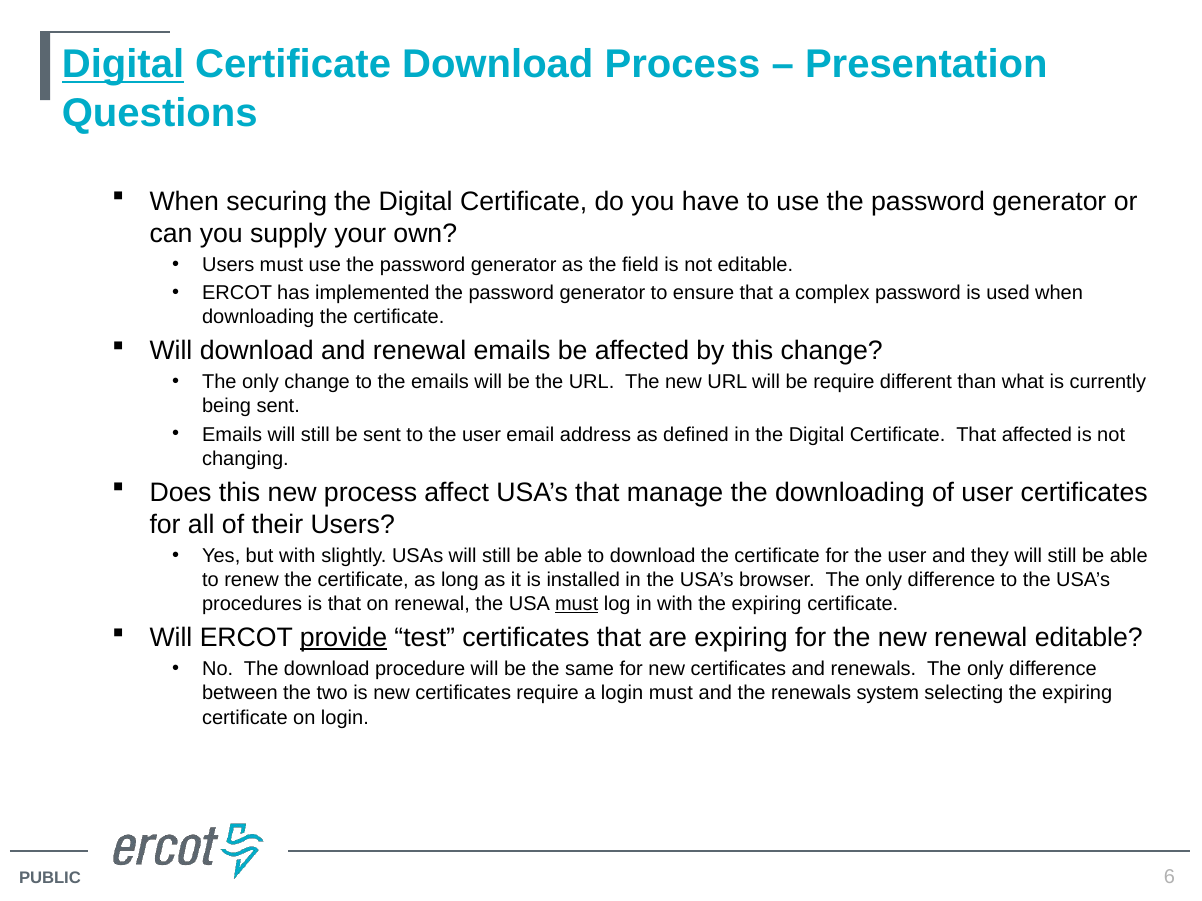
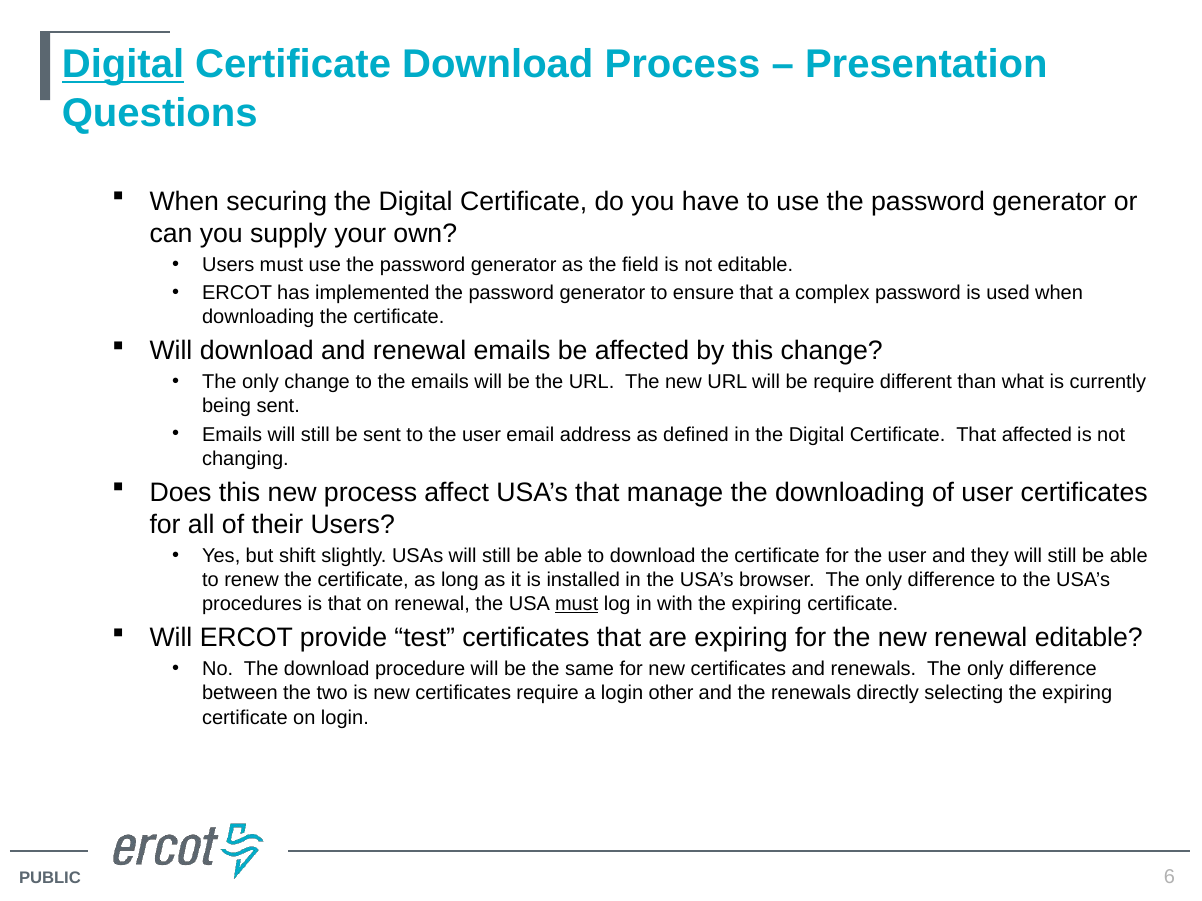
but with: with -> shift (297, 556)
provide underline: present -> none (343, 638)
login must: must -> other (671, 694)
system: system -> directly (888, 694)
